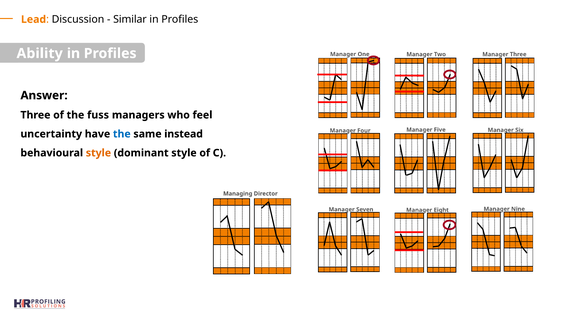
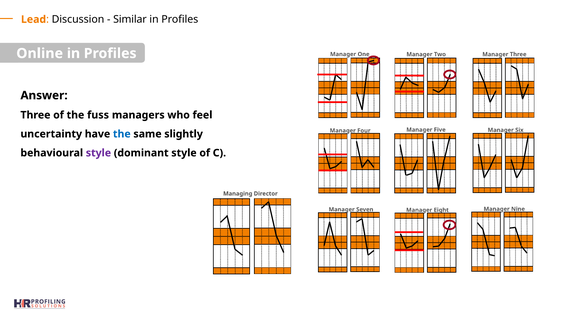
Ability: Ability -> Online (40, 53)
instead: instead -> slightly (184, 134)
style colour: orange -> purple (98, 153)
